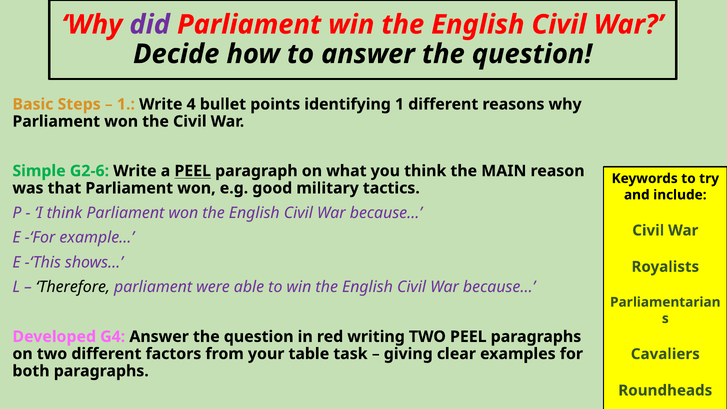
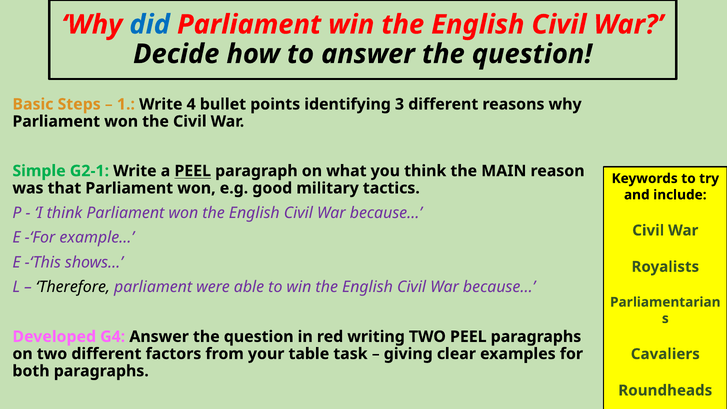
did colour: purple -> blue (150, 25)
identifying 1: 1 -> 3 (400, 104)
G2-6: G2-6 -> G2-1 (89, 171)
